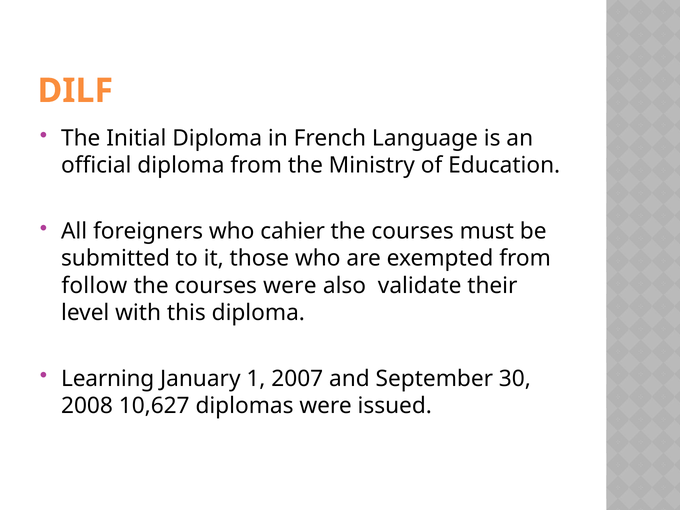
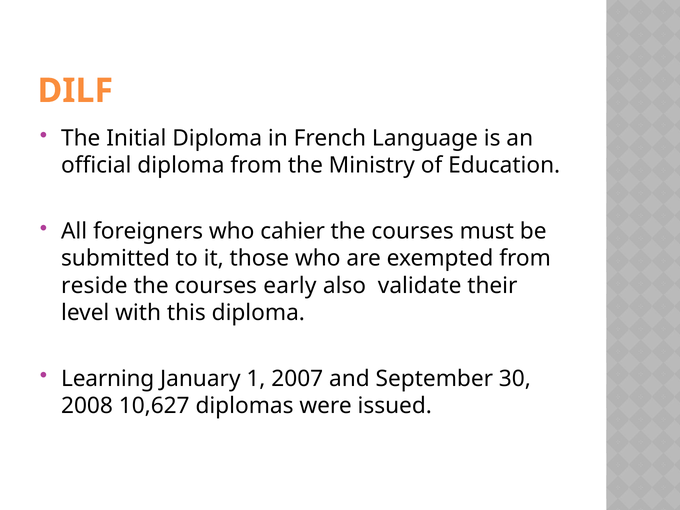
follow: follow -> reside (94, 286)
courses were: were -> early (290, 286)
